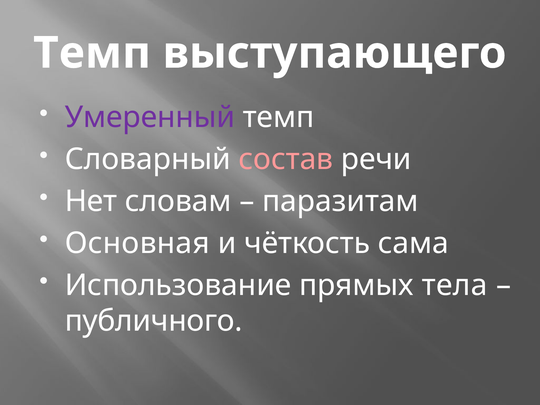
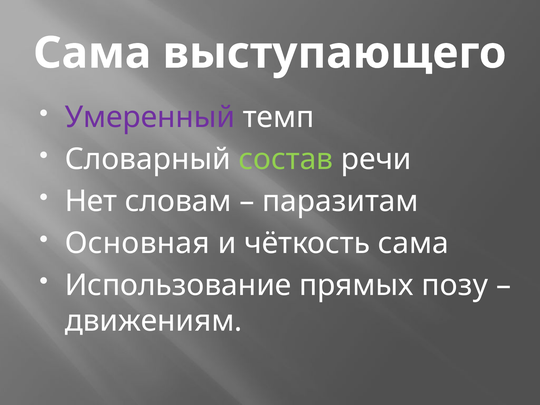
Темп: Темп -> Сама (92, 53)
состав colour: pink -> light green (286, 159)
тела: тела -> позу (455, 285)
публичного: публичного -> движениям (154, 321)
